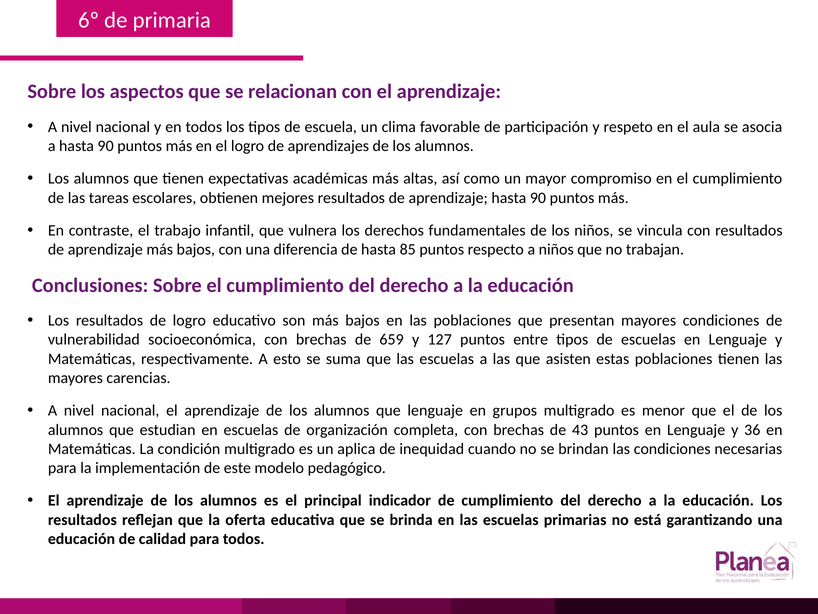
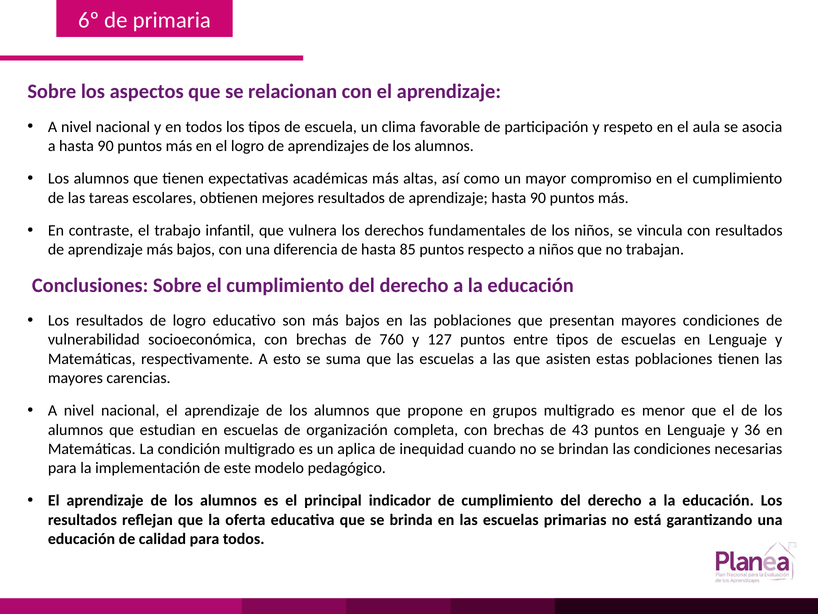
659: 659 -> 760 (392, 339)
que lenguaje: lenguaje -> propone (435, 410)
